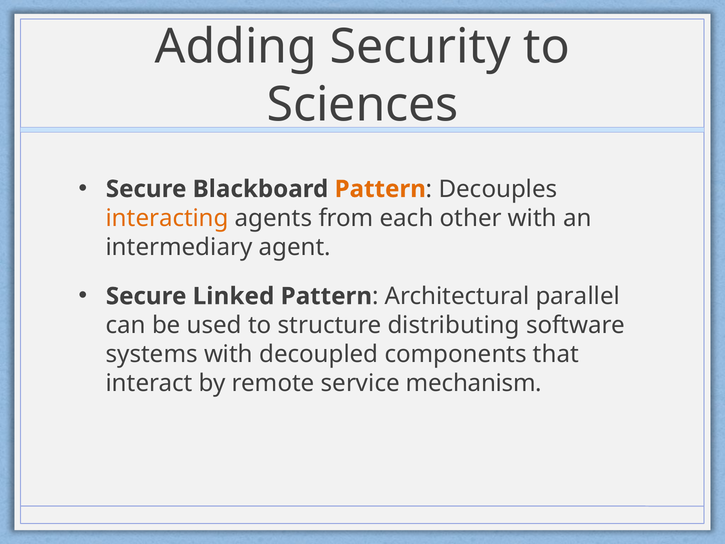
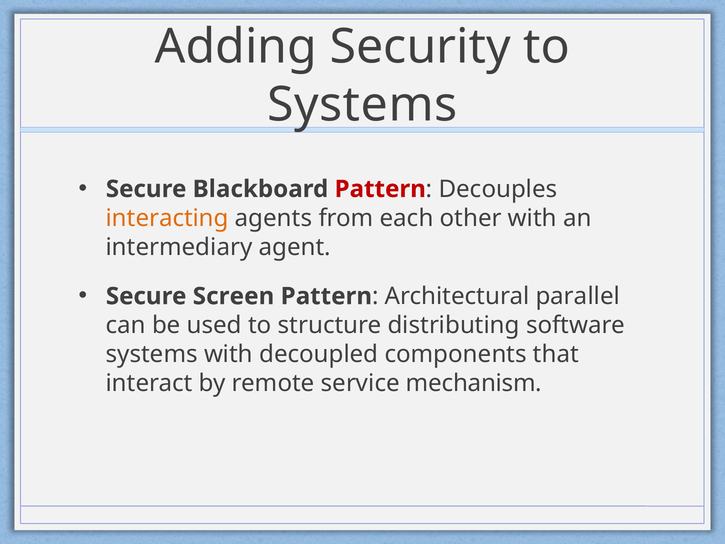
Sciences: Sciences -> Systems (362, 105)
Pattern colour: orange -> red (380, 189)
Linked: Linked -> Screen (234, 296)
